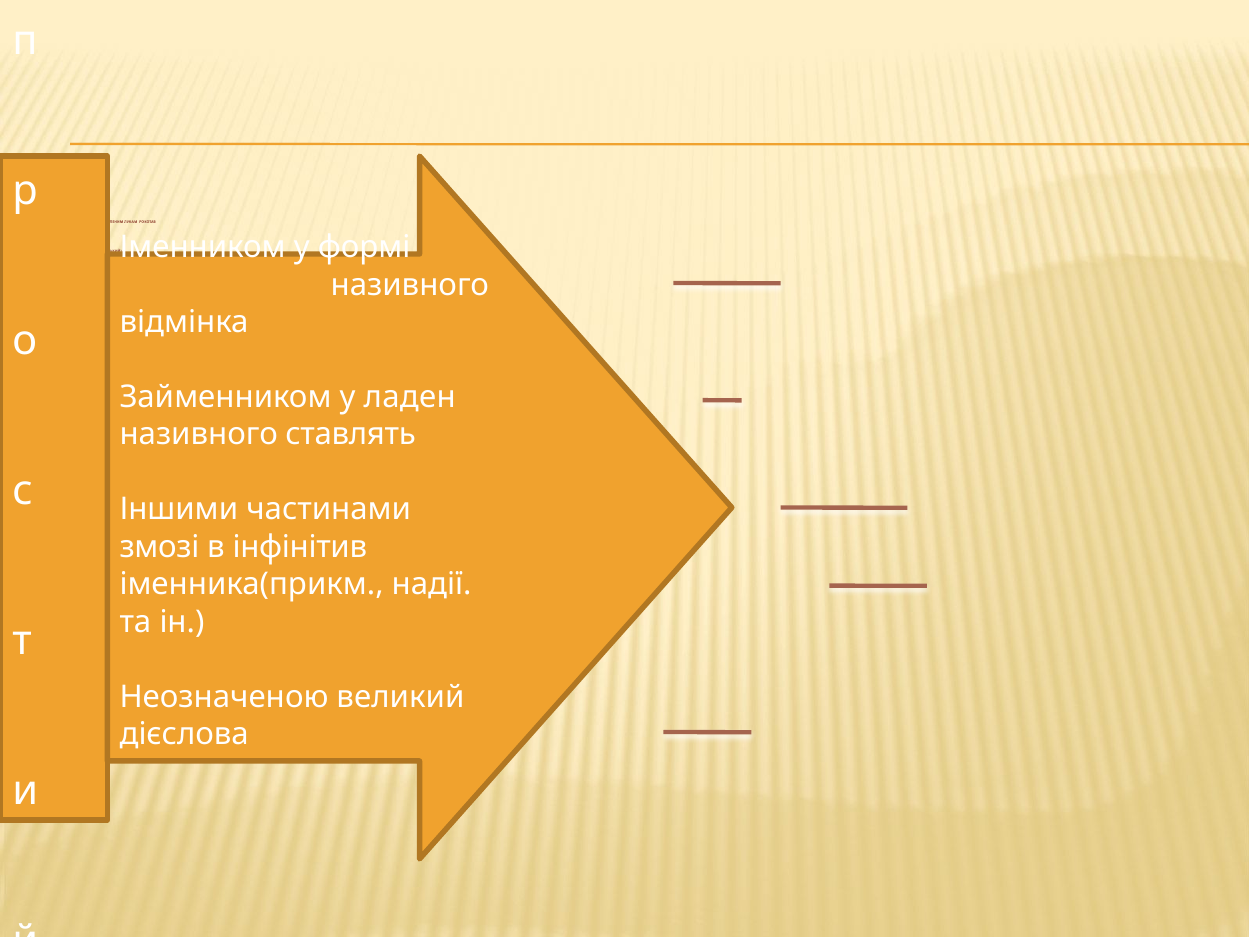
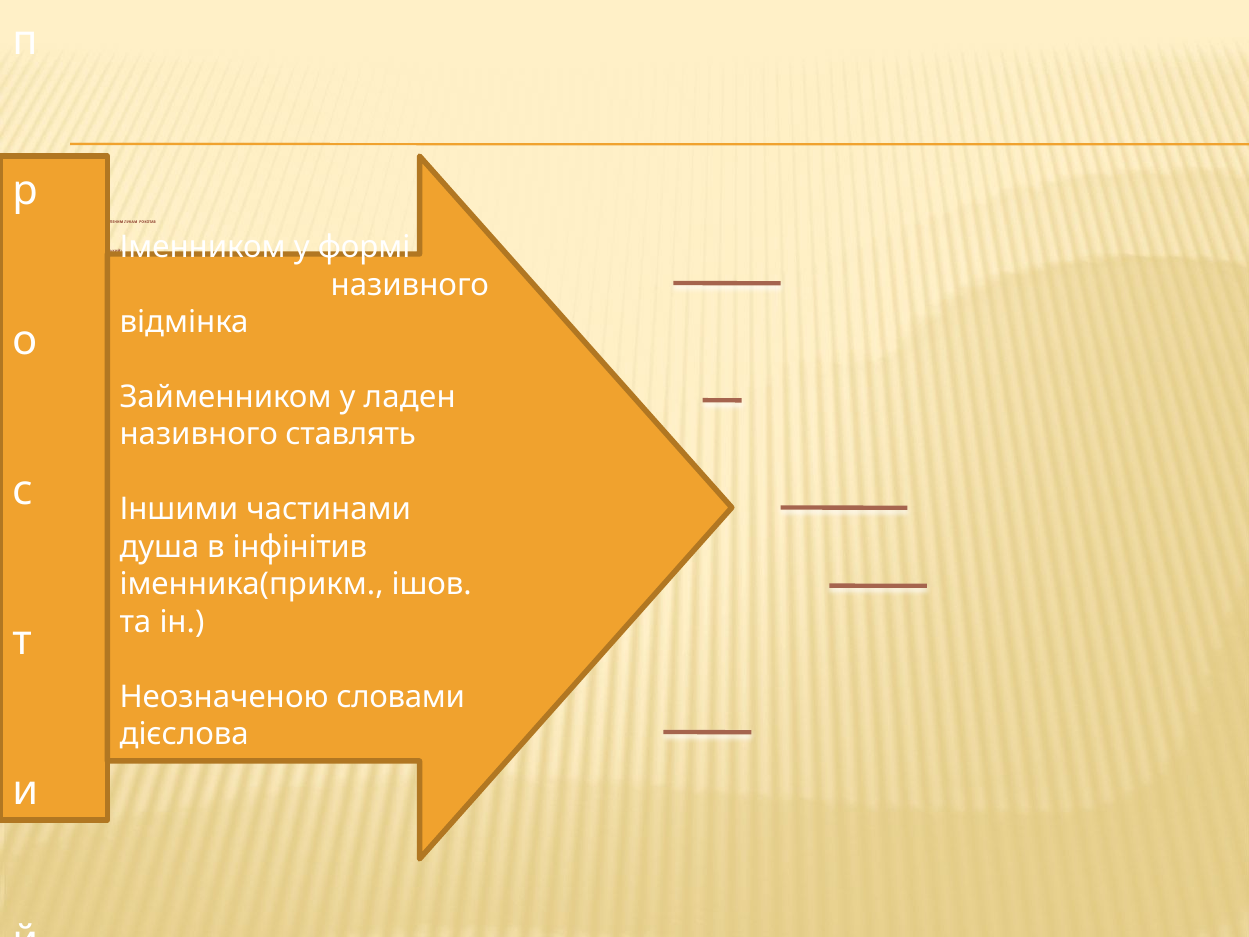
змозі: змозі -> душа (159, 547)
надії: надії -> ішов (432, 584)
великий: великий -> словами (401, 697)
